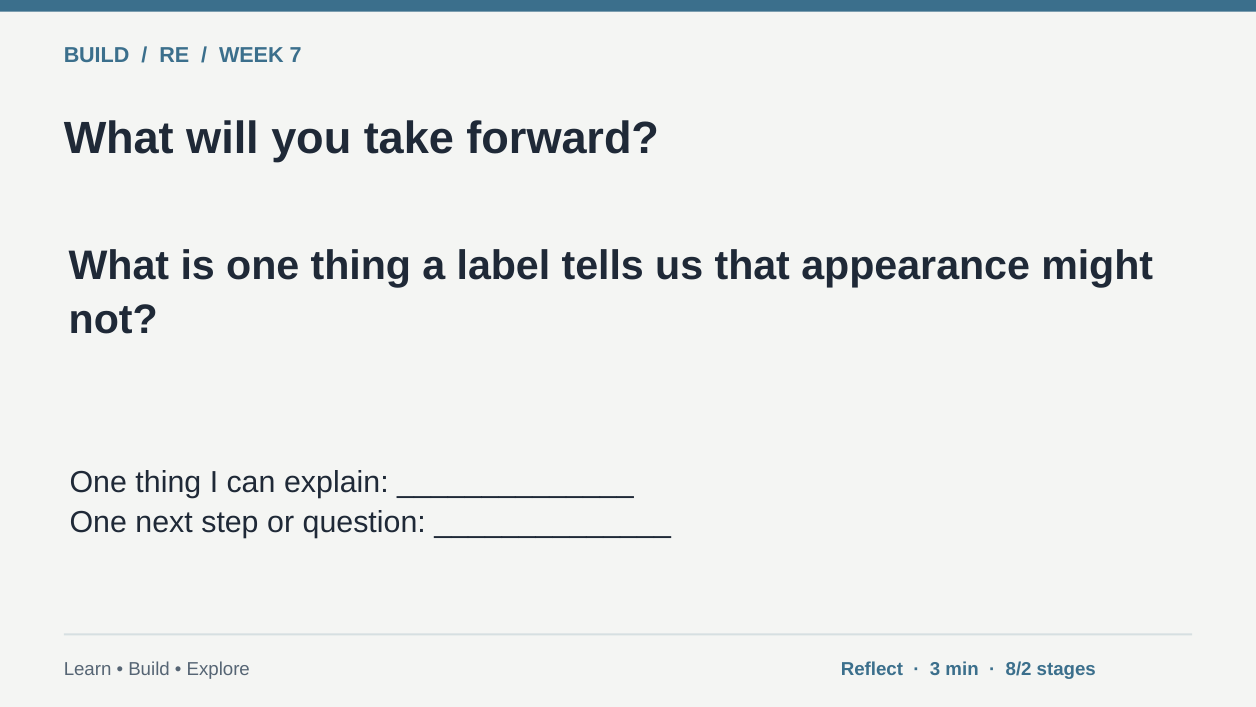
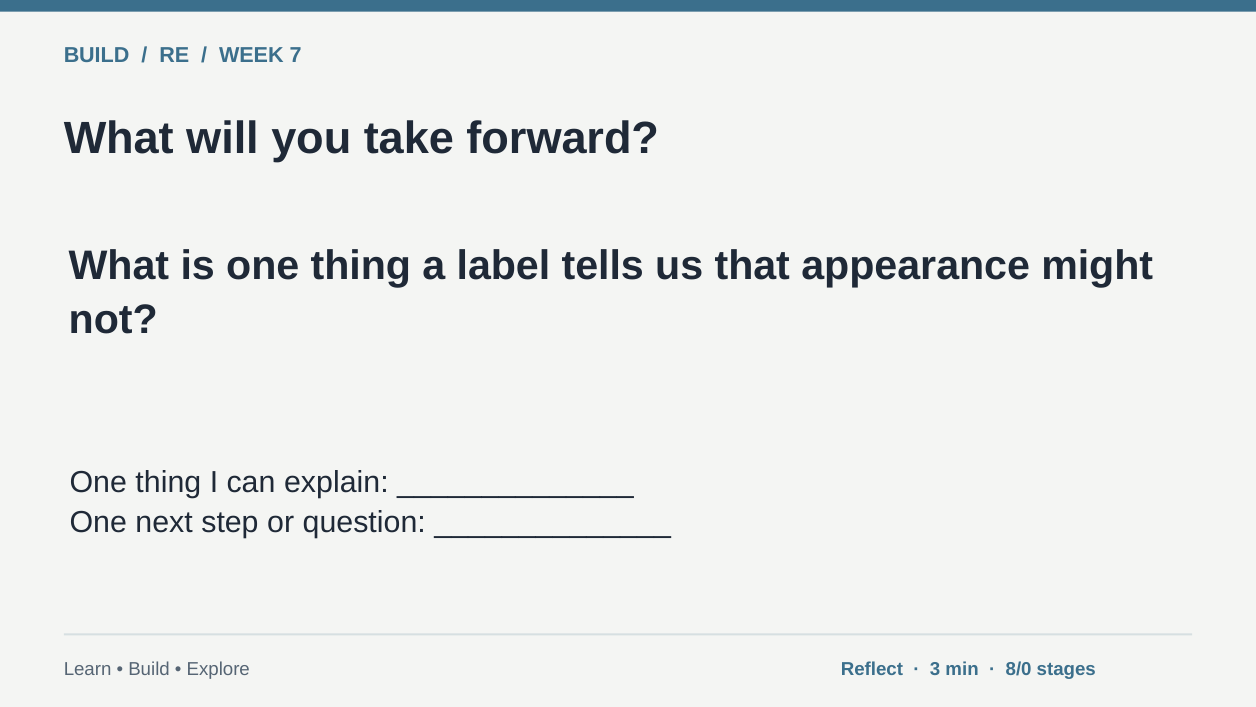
8/2: 8/2 -> 8/0 (1019, 669)
